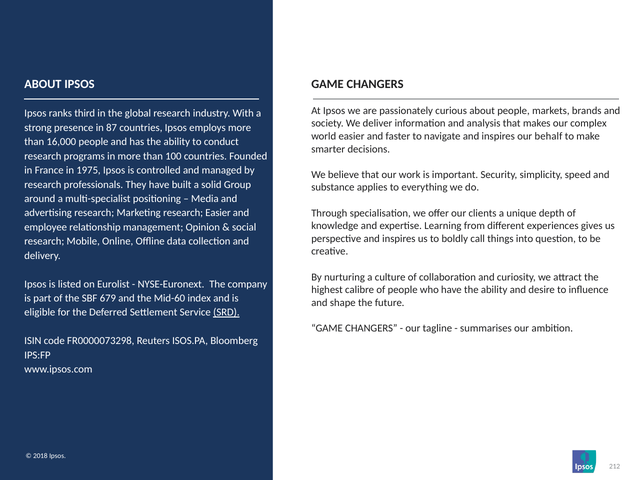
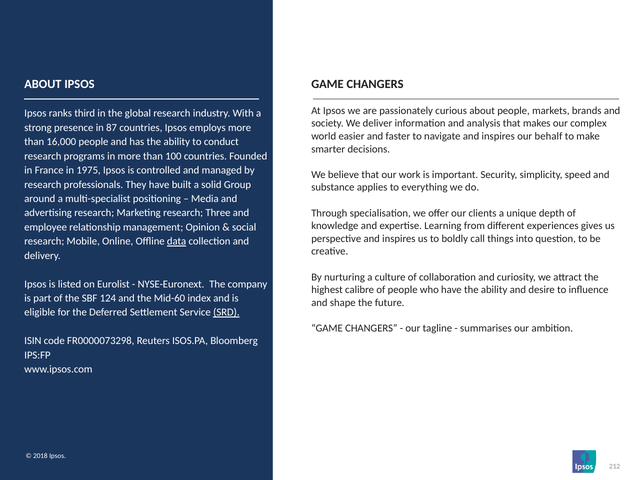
research Easier: Easier -> Three (218, 213)
data underline: none -> present (177, 241)
679: 679 -> 124 (108, 298)
